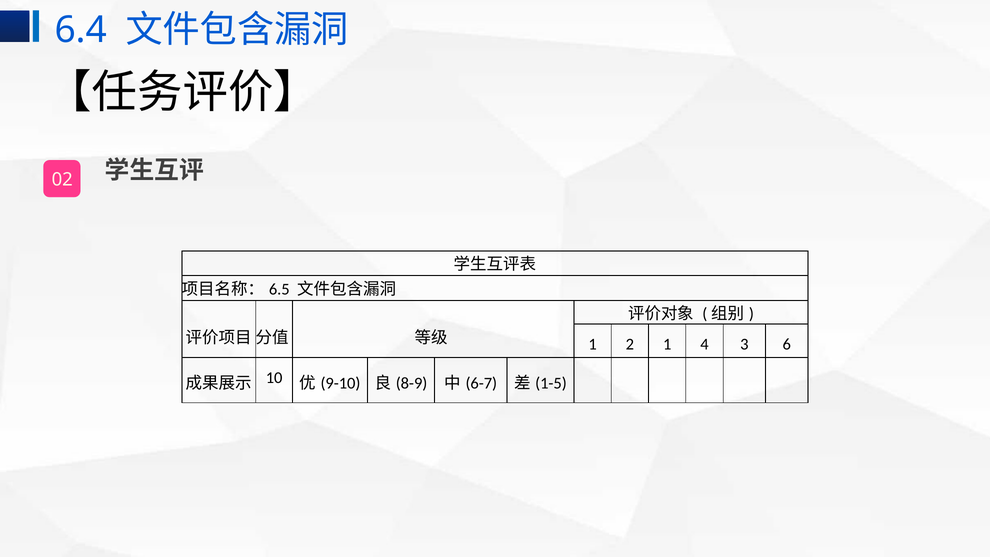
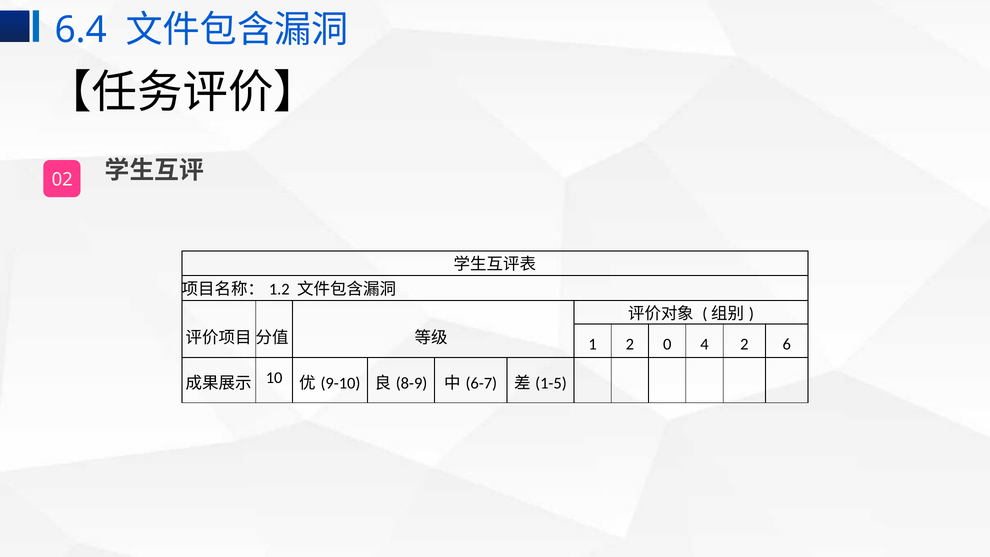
6.5: 6.5 -> 1.2 (279, 289)
2 1: 1 -> 0 (667, 344)
4 3: 3 -> 2 (744, 344)
